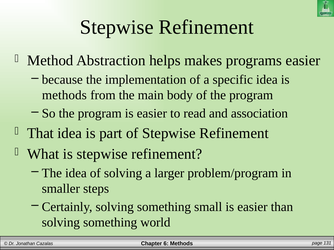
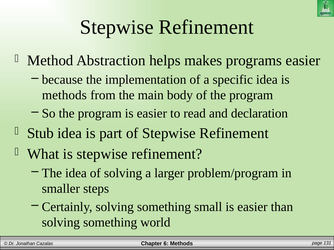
association: association -> declaration (259, 114)
That: That -> Stub (40, 133)
